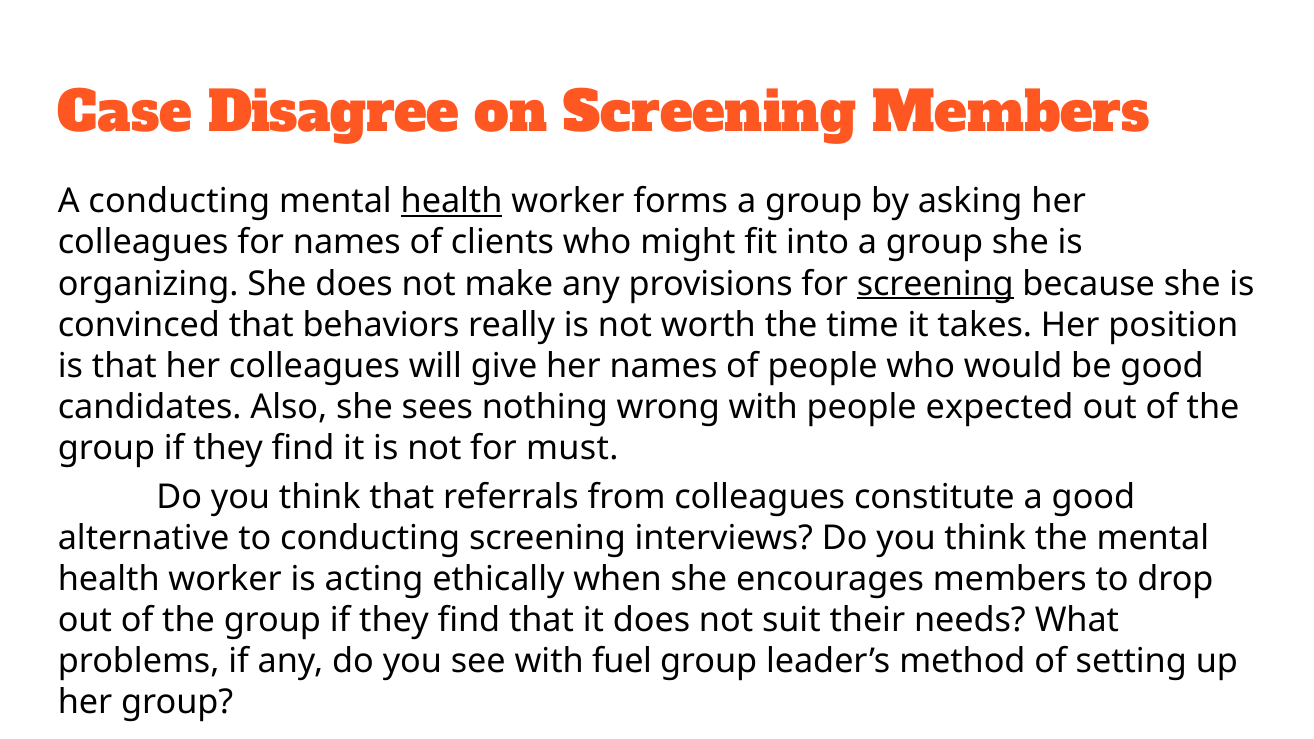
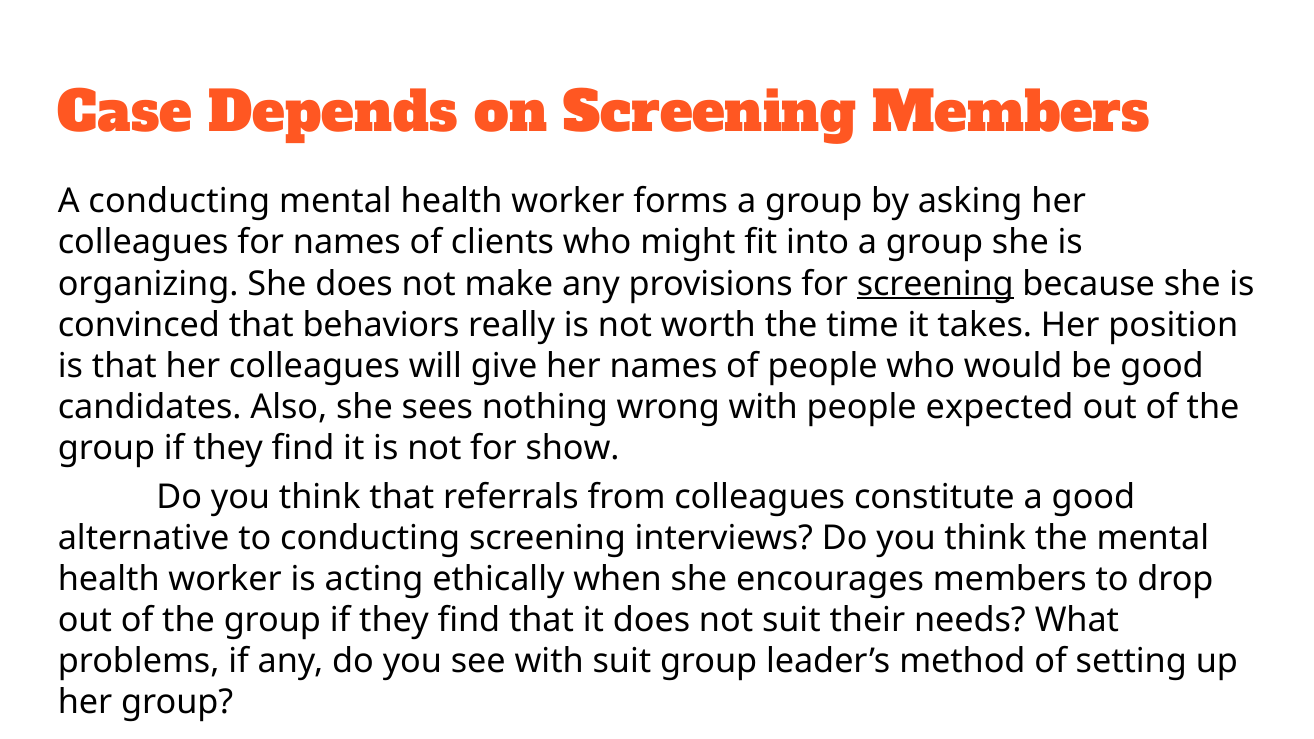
Disagree: Disagree -> Depends (333, 114)
health underline: present -> none (452, 202)
must: must -> show (573, 448)
with fuel: fuel -> suit (622, 661)
